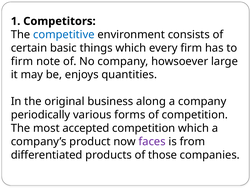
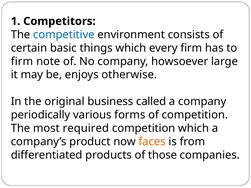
quantities: quantities -> otherwise (129, 75)
along: along -> called (151, 102)
accepted: accepted -> required (86, 128)
faces colour: purple -> orange (152, 142)
